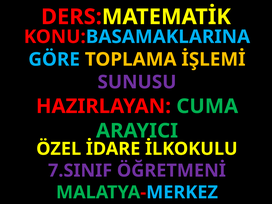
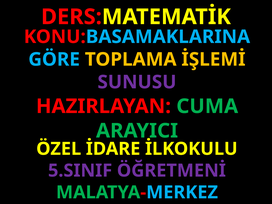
7.SINIF: 7.SINIF -> 5.SINIF (80, 171)
